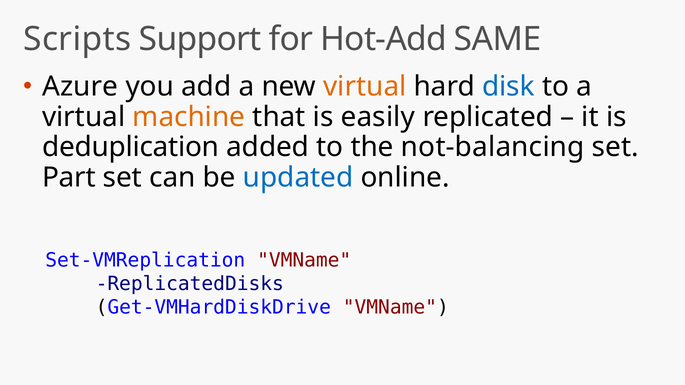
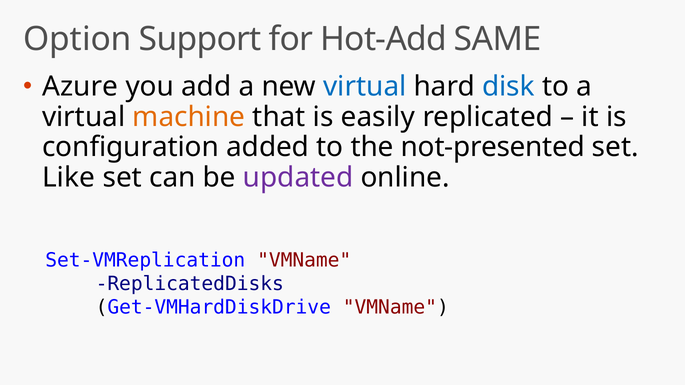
Scripts: Scripts -> Option (77, 39)
virtual colour: orange -> blue (365, 87)
deduplication: deduplication -> configuration (131, 147)
not-balancing: not-balancing -> not-presented (493, 147)
Part: Part -> Like (69, 177)
updated colour: blue -> purple (298, 177)
